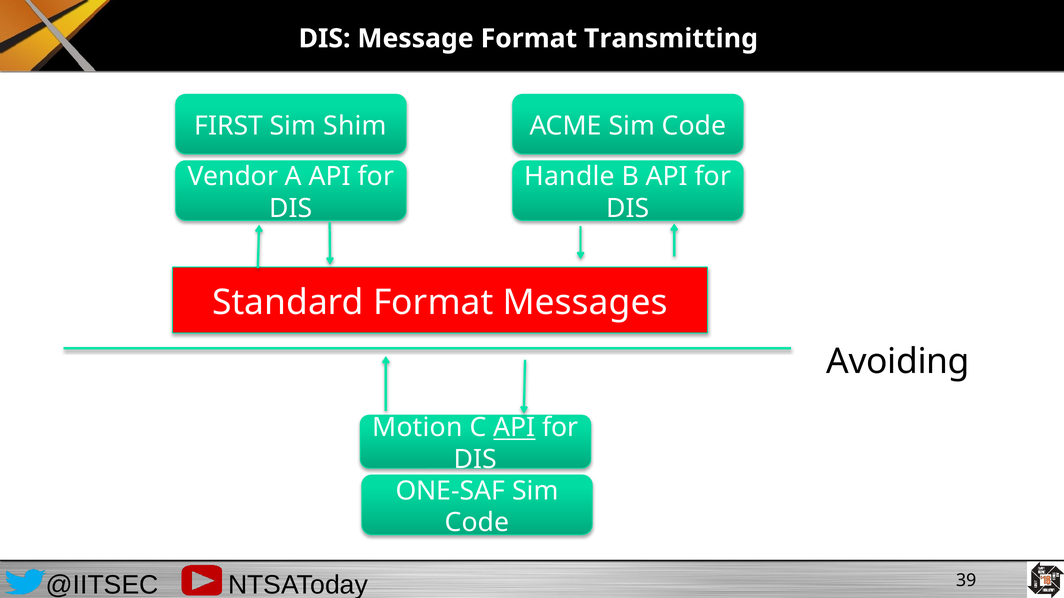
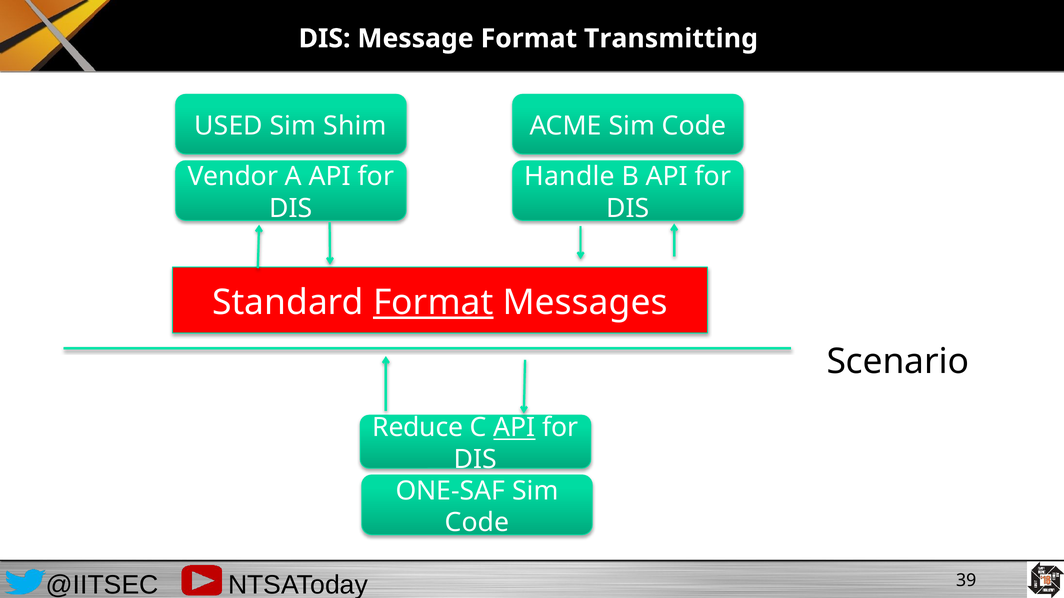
FIRST: FIRST -> USED (229, 126)
Format underline: none -> present (433, 303)
Avoiding: Avoiding -> Scenario (898, 362)
Motion: Motion -> Reduce (418, 428)
